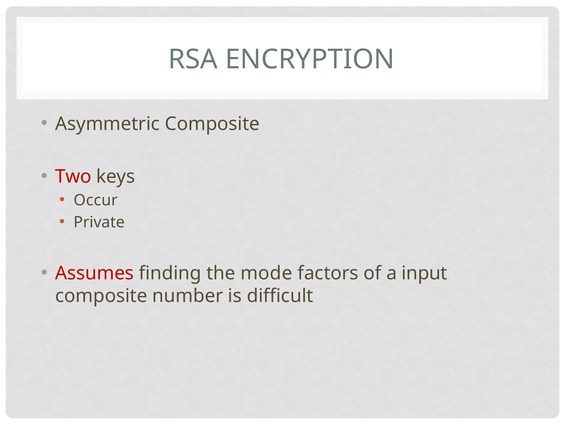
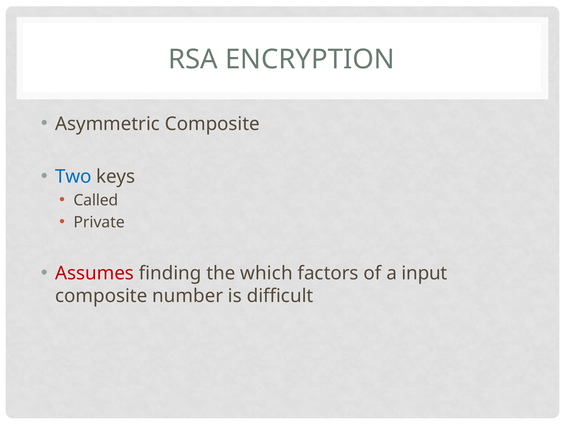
Two colour: red -> blue (73, 176)
Occur: Occur -> Called (96, 200)
mode: mode -> which (266, 273)
